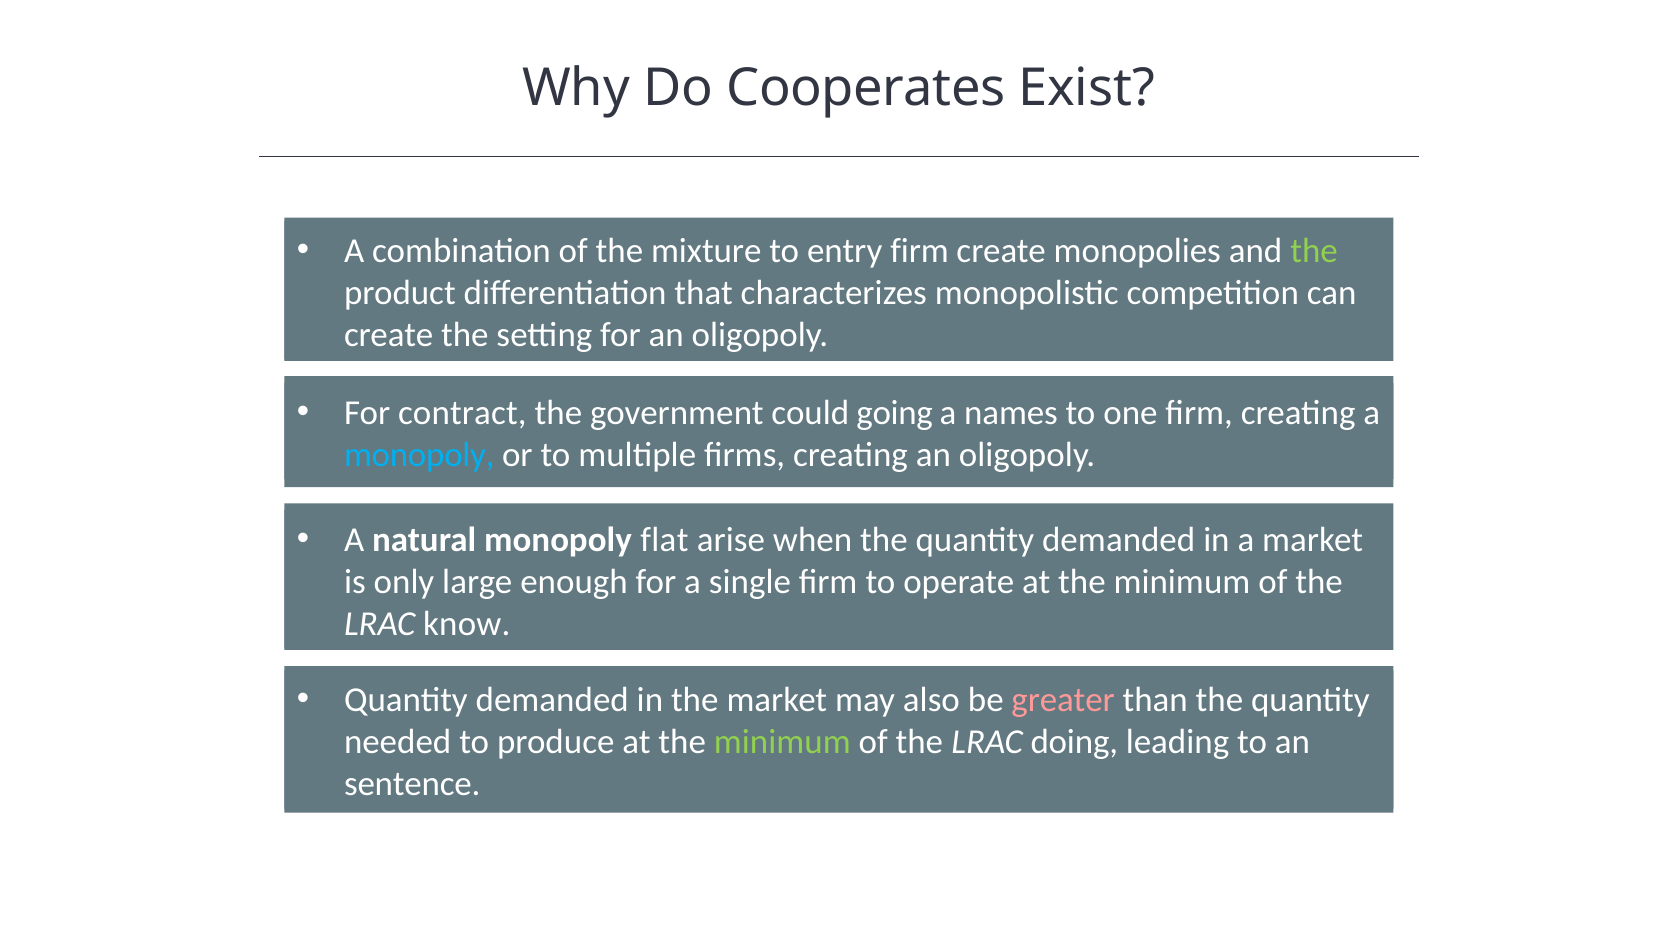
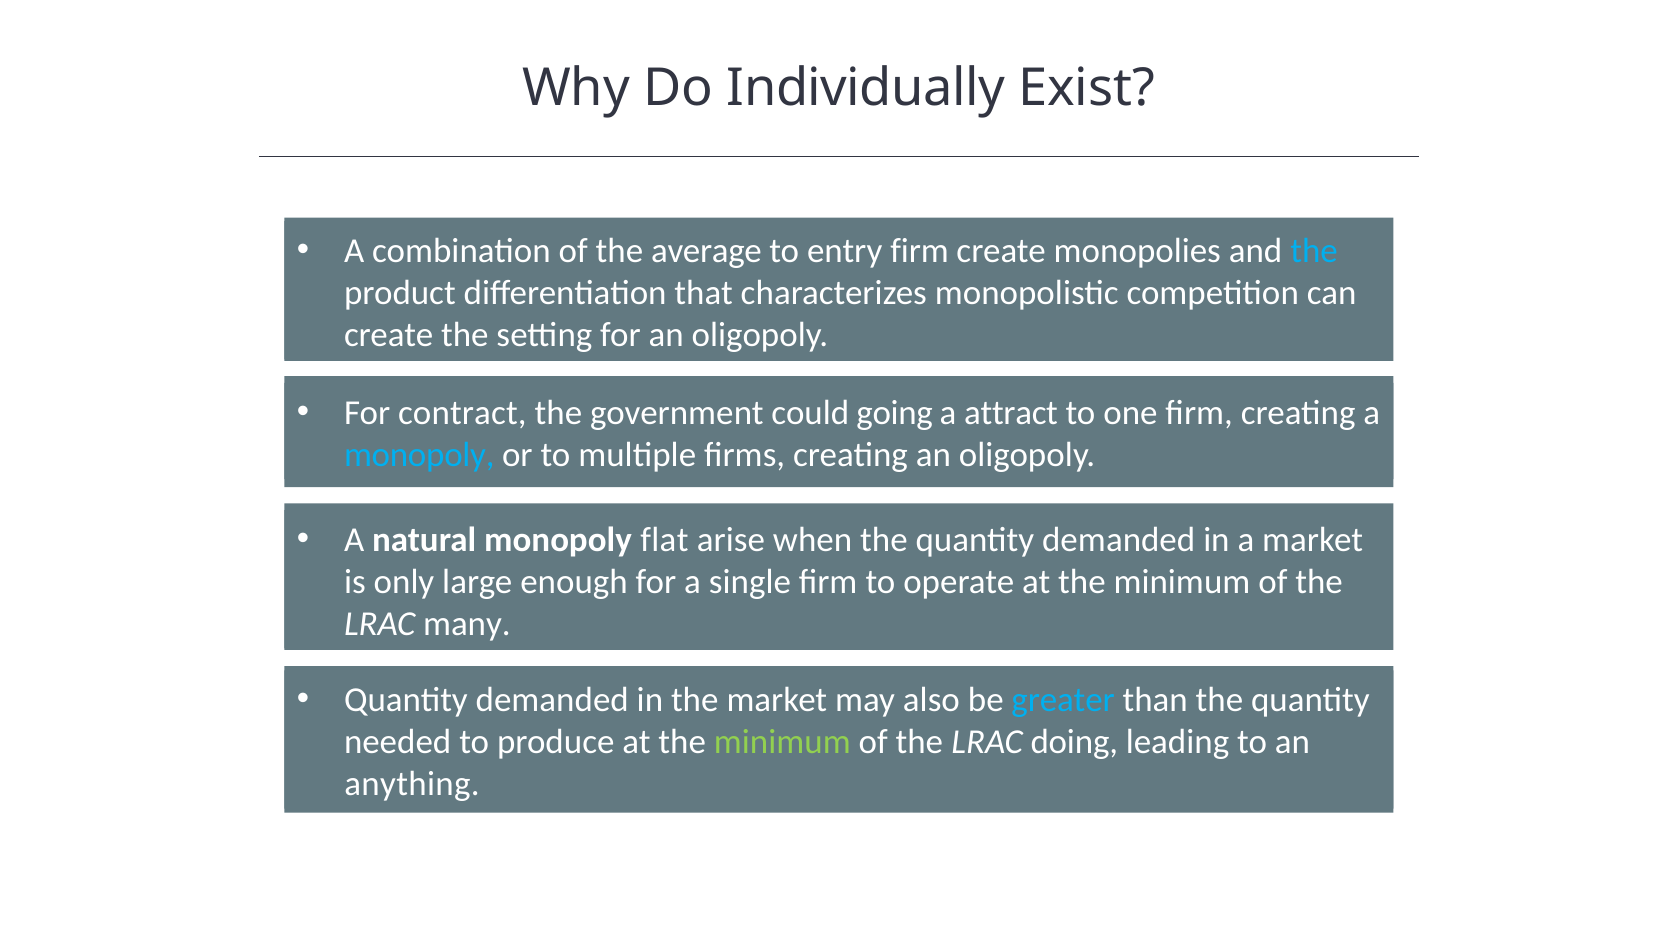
Cooperates: Cooperates -> Individually (866, 88)
mixture: mixture -> average (706, 251)
the colour: light green -> light blue (1314, 251)
names: names -> attract (1011, 412)
know: know -> many (467, 624)
greater colour: pink -> light blue (1063, 700)
sentence: sentence -> anything (412, 784)
